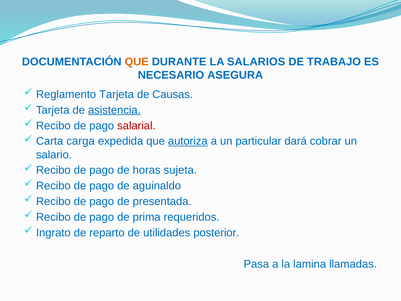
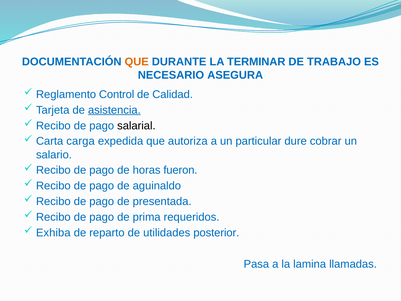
SALARIOS: SALARIOS -> TERMINAR (256, 62)
Reglamento Tarjeta: Tarjeta -> Control (117, 94)
Causas: Causas -> Calidad (173, 94)
salarial colour: red -> black (136, 126)
autoriza underline: present -> none (188, 141)
dará: dará -> dure (296, 141)
sujeta: sujeta -> fueron (180, 170)
Ingrato: Ingrato -> Exhiba (53, 233)
